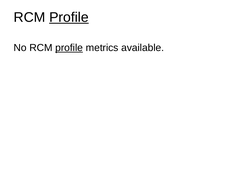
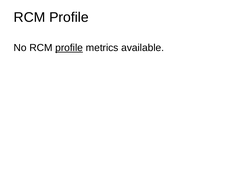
Profile underline: present -> none (69, 17)
